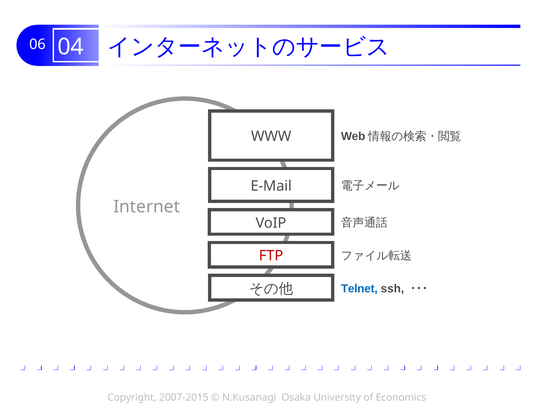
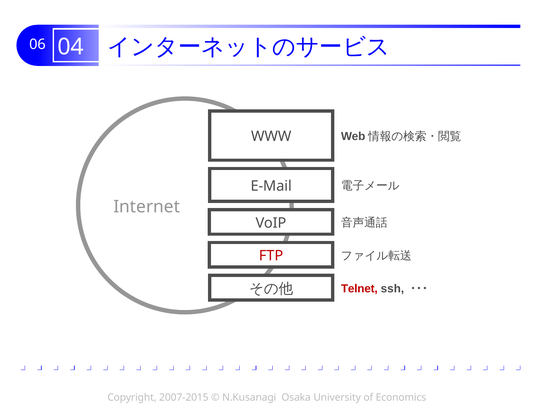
Telnet colour: blue -> red (359, 288)
